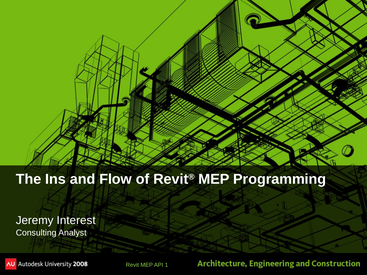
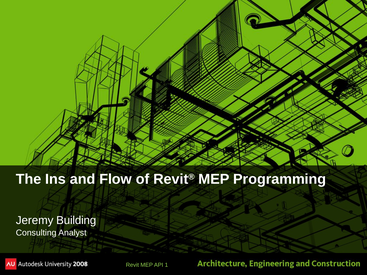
Interest: Interest -> Building (76, 221)
